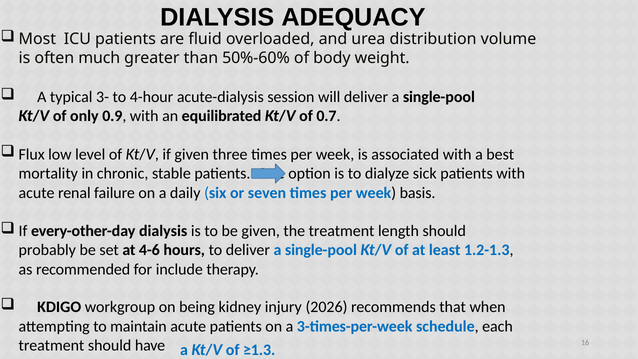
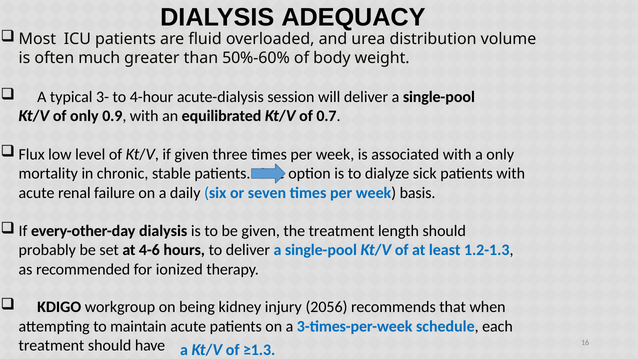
a best: best -> only (500, 154)
include: include -> ionized (179, 269)
2026: 2026 -> 2056 (326, 307)
